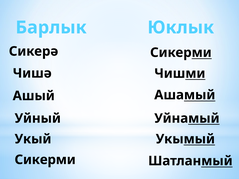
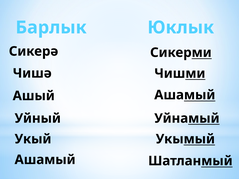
Сикерми: Сикерми -> Ашамый (45, 160)
